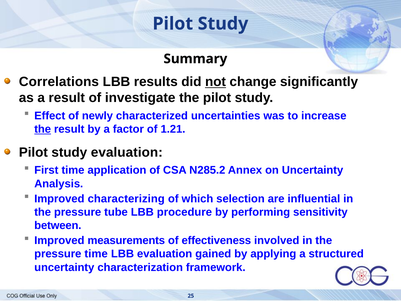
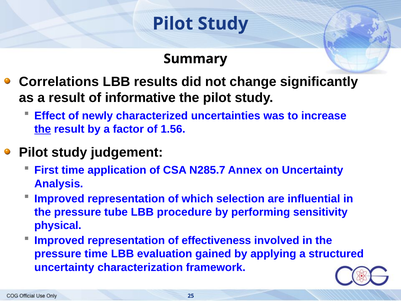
not underline: present -> none (216, 82)
investigate: investigate -> informative (140, 98)
1.21: 1.21 -> 1.56 (173, 129)
study evaluation: evaluation -> judgement (127, 152)
N285.2: N285.2 -> N285.7 (207, 170)
characterizing: characterizing -> representation (126, 199)
between: between -> physical (58, 225)
measurements: measurements -> representation (126, 240)
